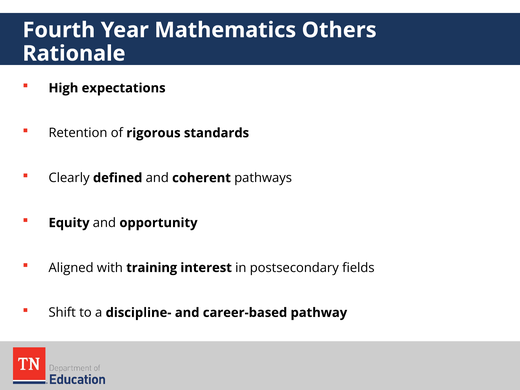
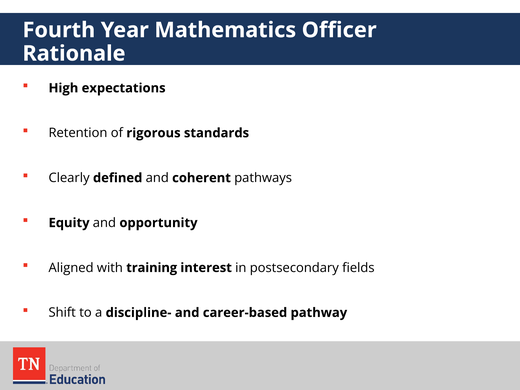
Others: Others -> Officer (339, 30)
